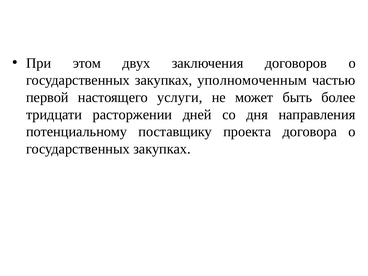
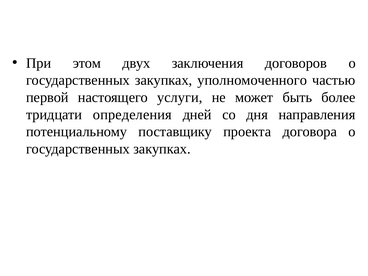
уполномоченным: уполномоченным -> уполномоченного (252, 80)
расторжении: расторжении -> определения (132, 115)
